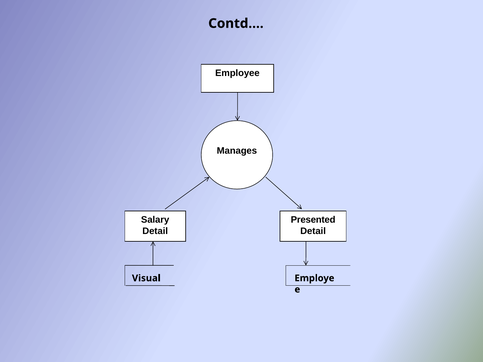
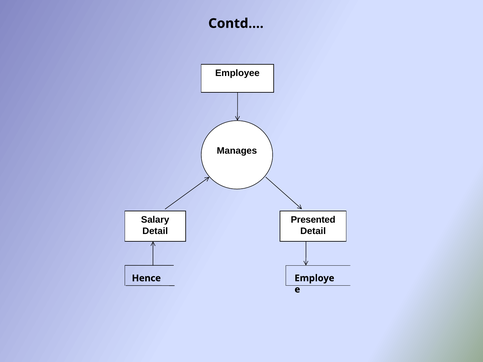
Visual: Visual -> Hence (146, 278)
